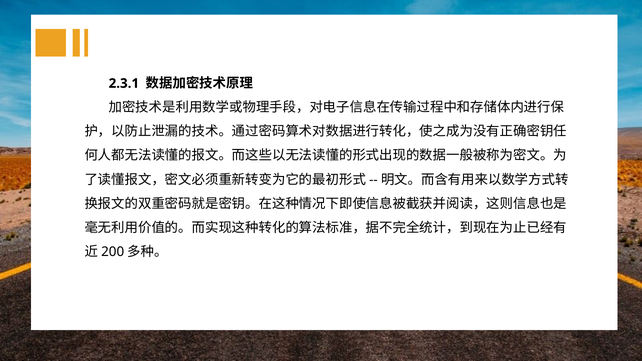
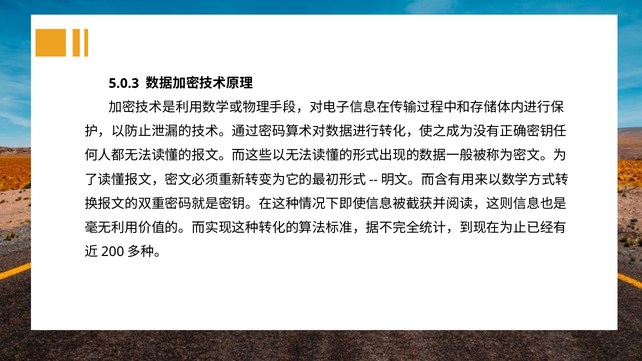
2.3.1: 2.3.1 -> 5.0.3 (124, 83)
